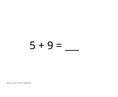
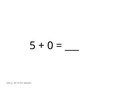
9: 9 -> 0 (50, 46)
